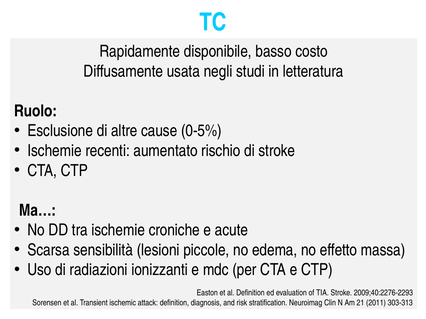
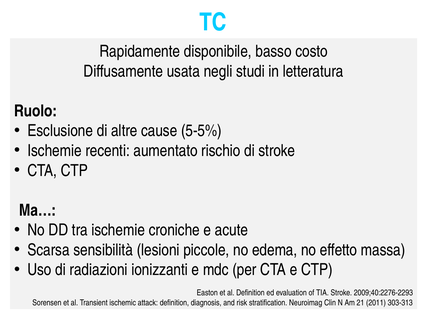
0-5%: 0-5% -> 5-5% (201, 131)
